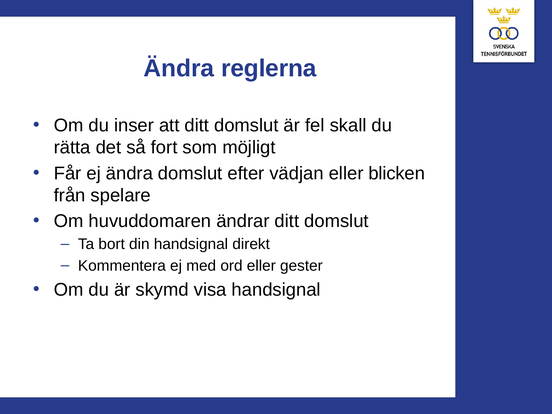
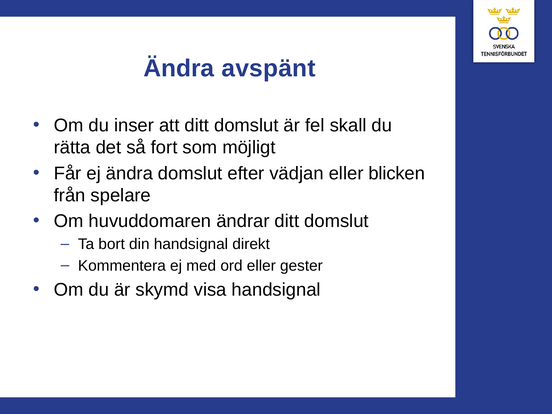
reglerna: reglerna -> avspänt (269, 68)
